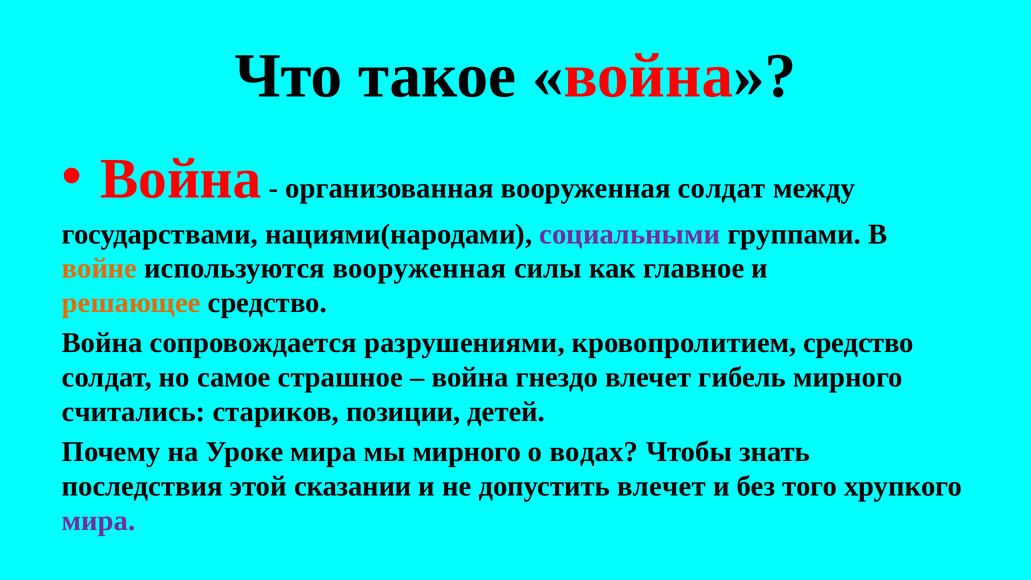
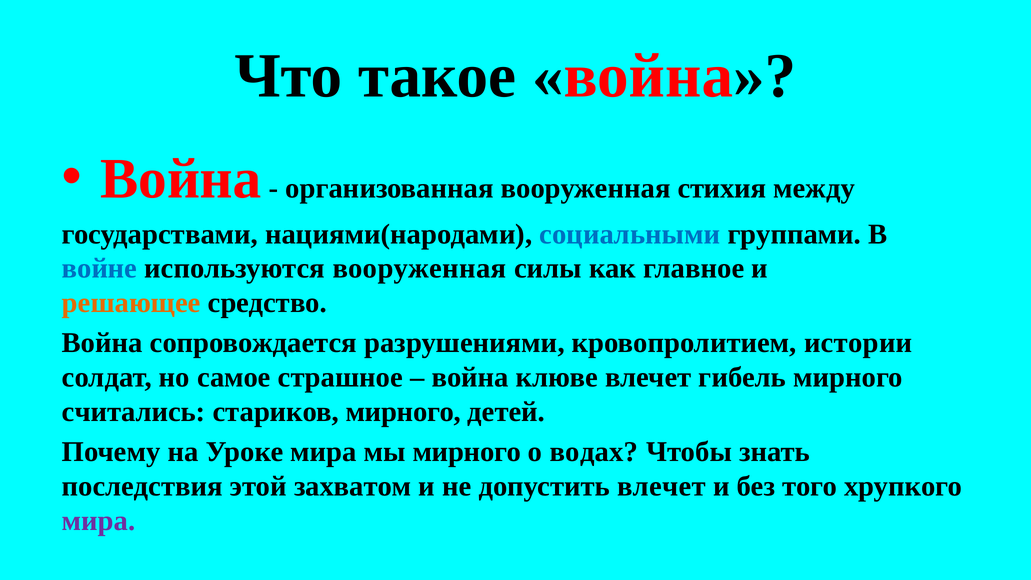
вооруженная солдат: солдат -> стихия (722, 188)
социальными colour: purple -> blue (630, 234)
войне colour: orange -> blue (100, 269)
кровопролитием средство: средство -> истории (858, 343)
гнездо: гнездо -> клюве (557, 377)
стариков позиции: позиции -> мирного (403, 412)
сказании: сказании -> захватом (353, 486)
